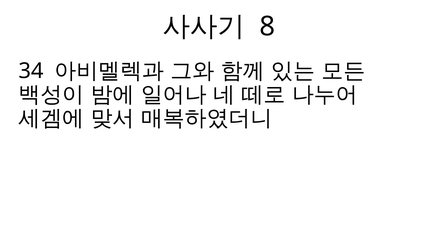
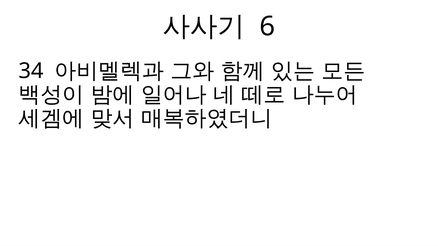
8: 8 -> 6 (267, 26)
